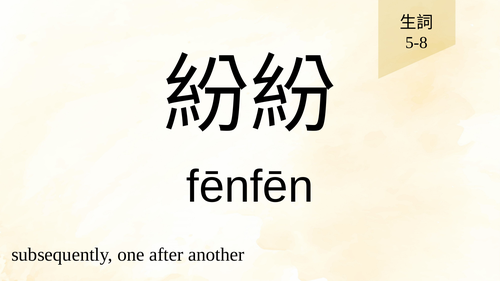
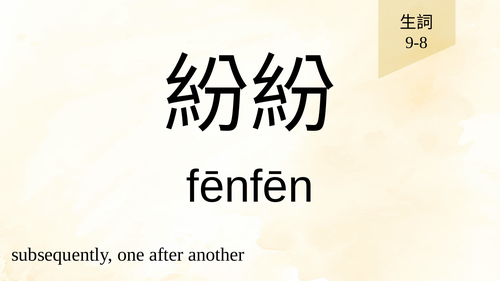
5-8: 5-8 -> 9-8 (416, 43)
